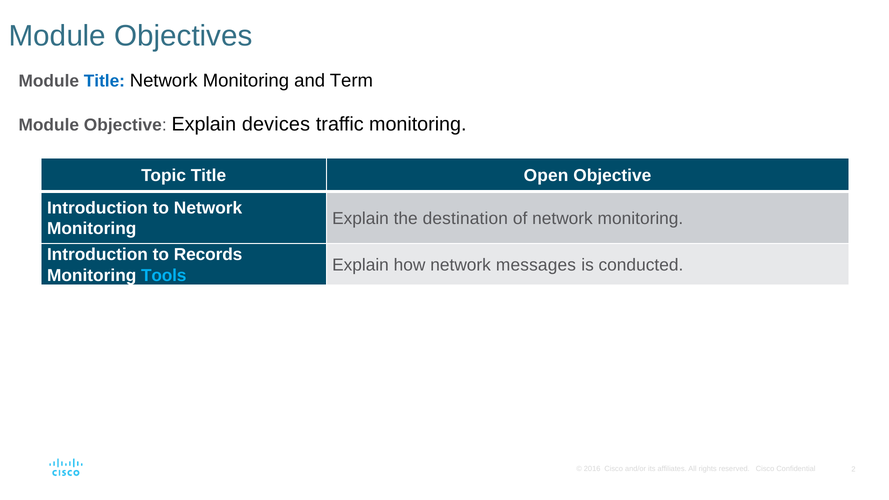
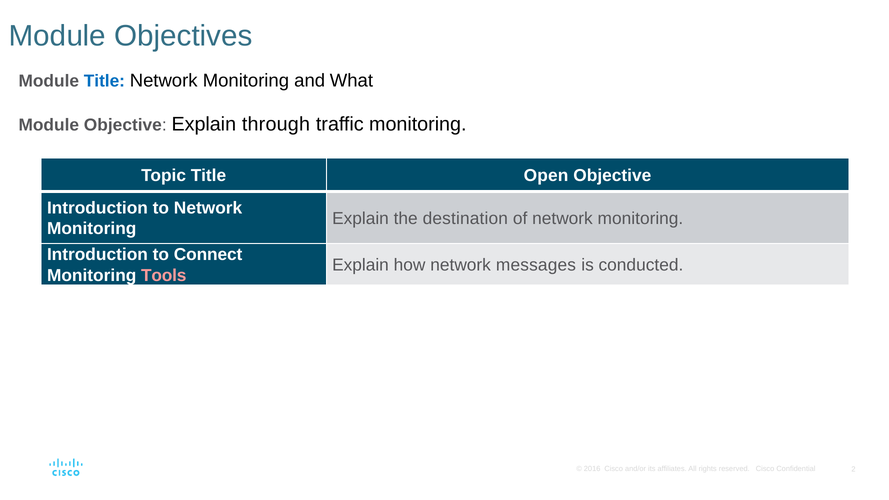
Term: Term -> What (351, 80)
devices: devices -> through (276, 124)
Records: Records -> Connect (208, 255)
Tools colour: light blue -> pink (164, 275)
